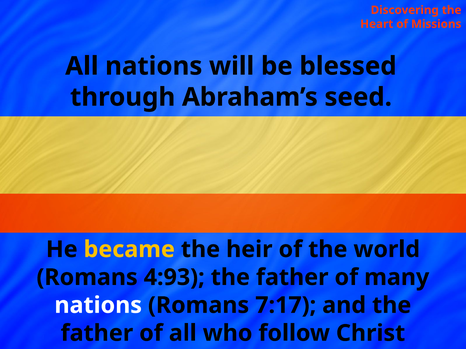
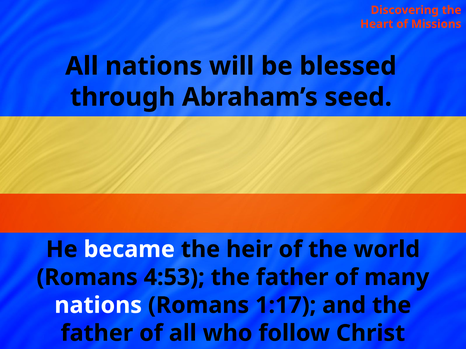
became colour: yellow -> white (129, 250)
4:93: 4:93 -> 4:53 (174, 278)
7:17: 7:17 -> 1:17 (286, 306)
